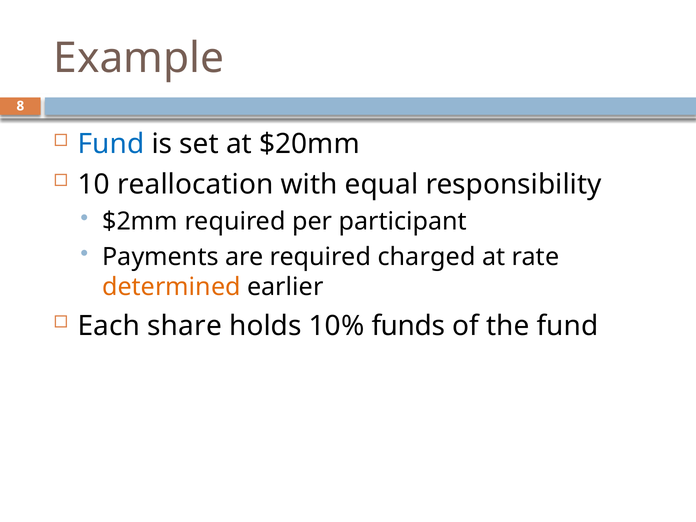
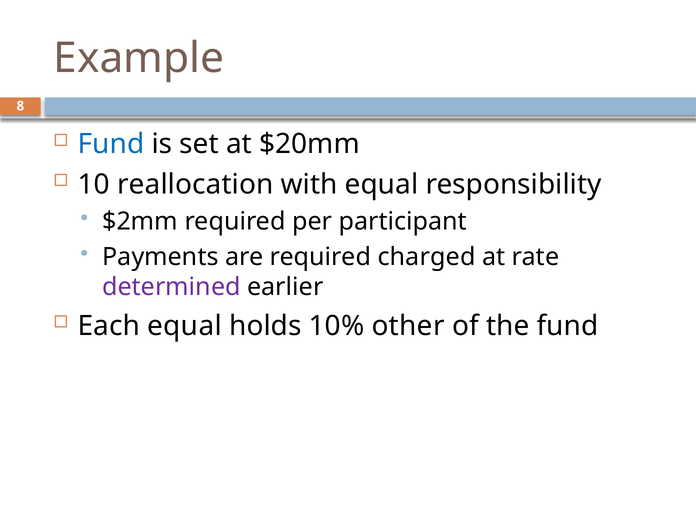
determined colour: orange -> purple (171, 287)
Each share: share -> equal (185, 326)
funds: funds -> other (408, 326)
